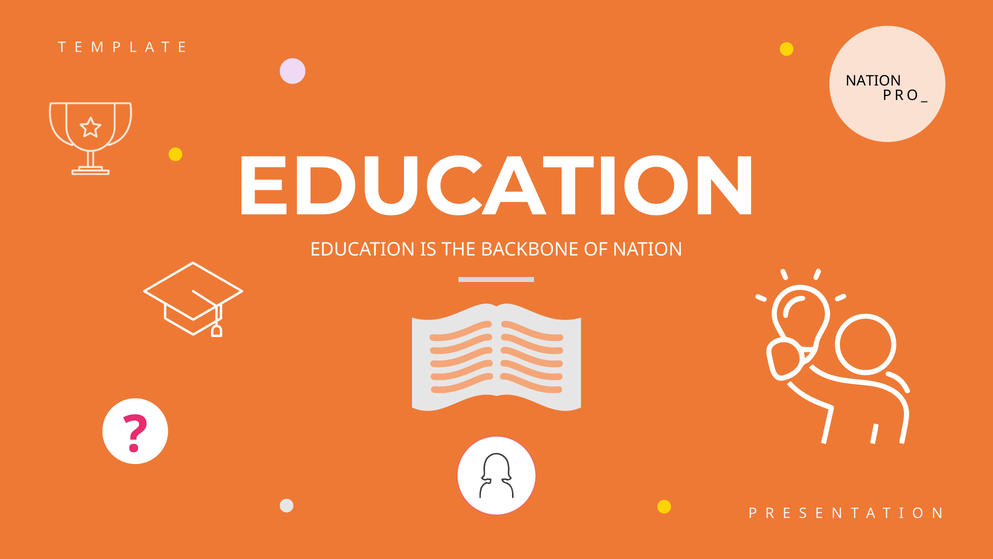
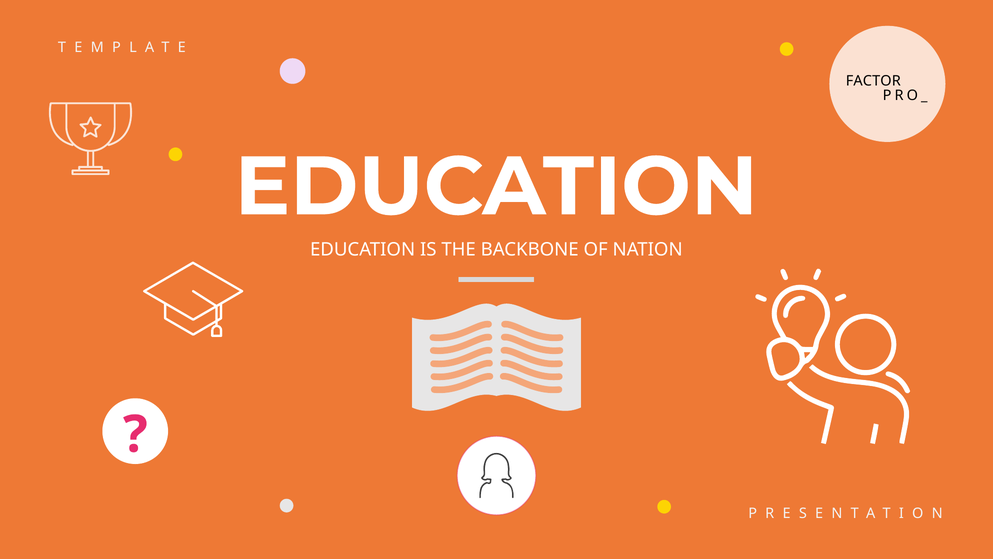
NATION: NATION -> FACTOR (873, 81)
